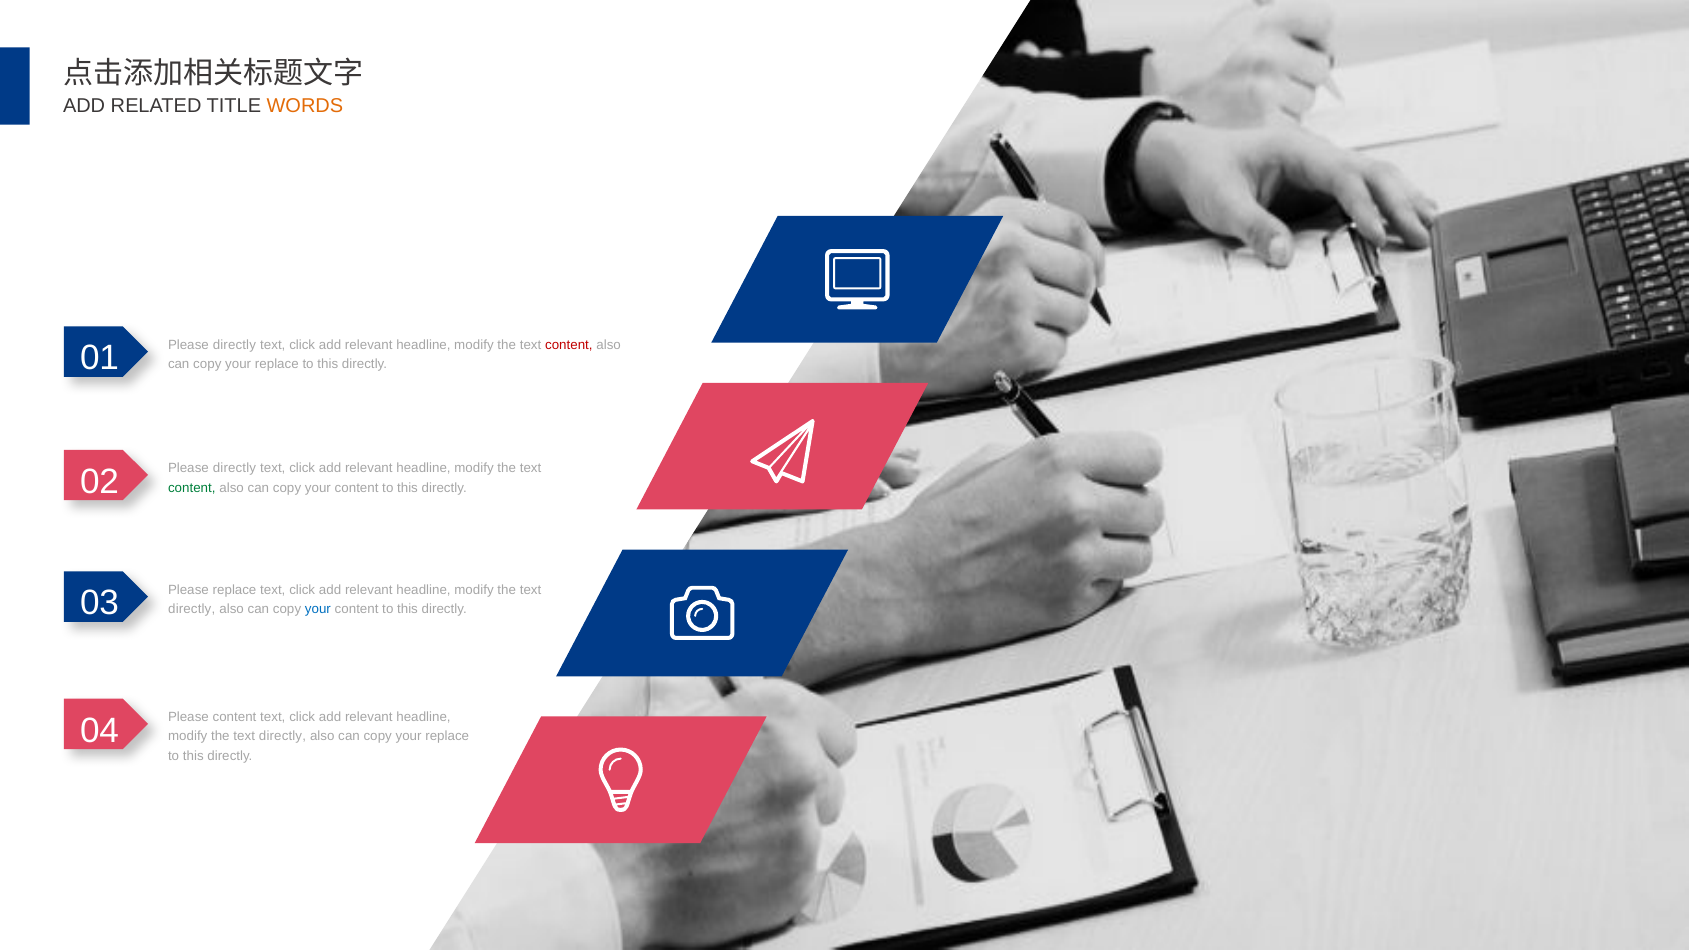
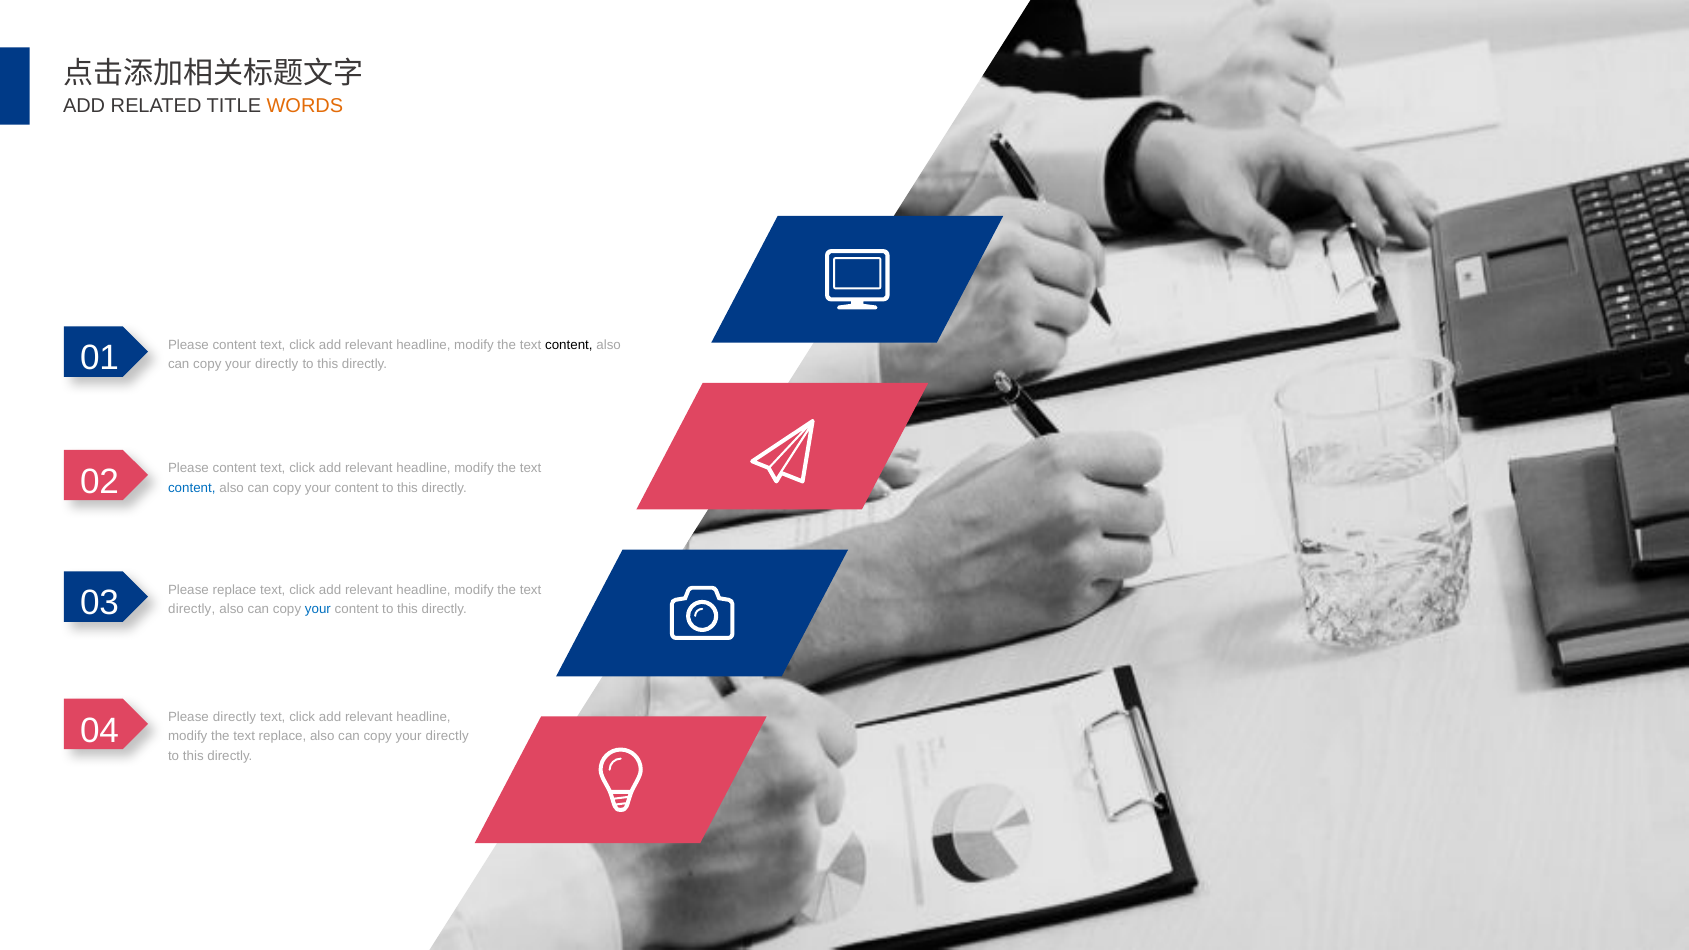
01 Please directly: directly -> content (234, 345)
content colour: red -> black (569, 345)
replace: replace -> directly (277, 364)
02 Please directly: directly -> content (235, 469)
content colour: green -> blue (192, 488)
Please content: content -> directly (234, 717)
directly: directly -> replace (283, 737)
replace: replace -> directly (447, 737)
